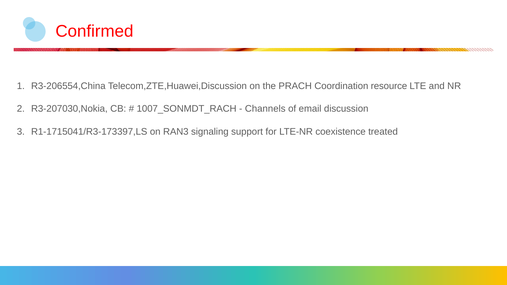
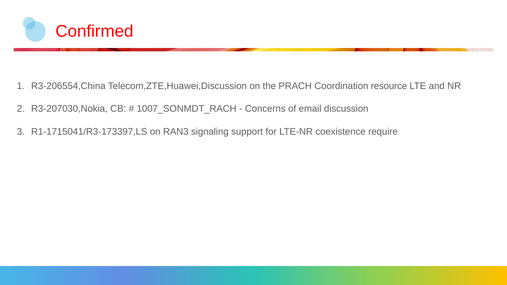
Channels: Channels -> Concerns (265, 109)
treated: treated -> require (383, 132)
